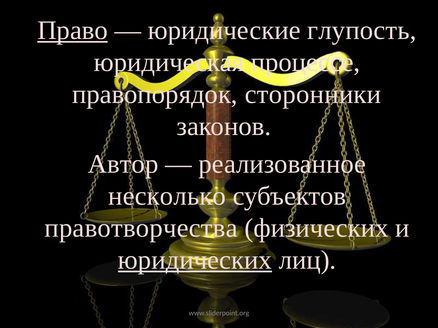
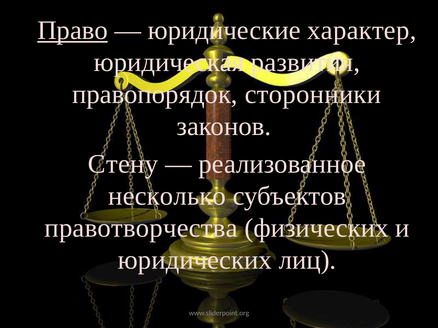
глупость: глупость -> характер (362, 30)
процессе: процессе -> развития (305, 62)
Автор: Автор -> Стену (123, 164)
юридических underline: present -> none (195, 260)
